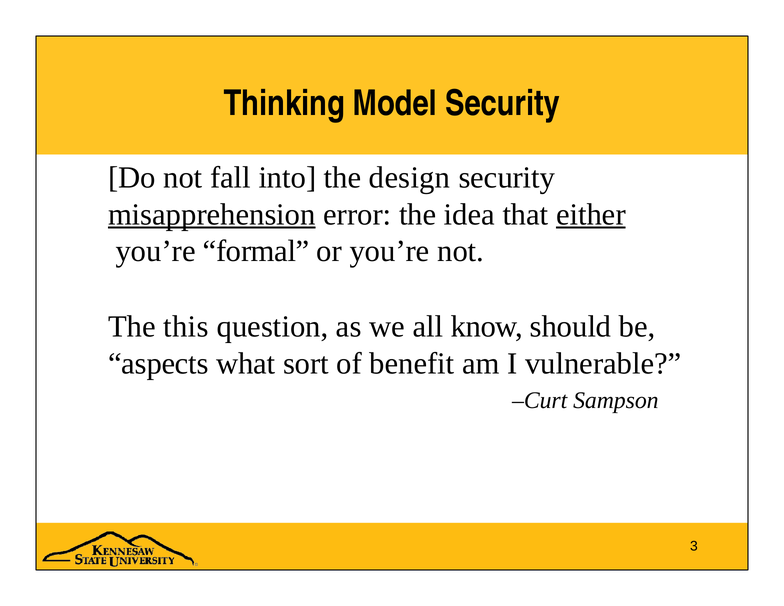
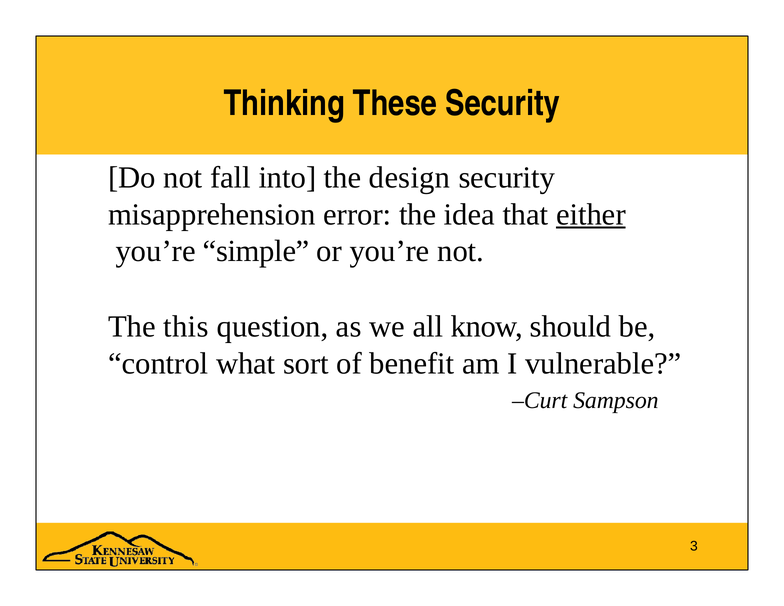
Model: Model -> These (395, 103)
misapprehension underline: present -> none (212, 214)
formal: formal -> simple (256, 251)
aspects: aspects -> control (158, 363)
